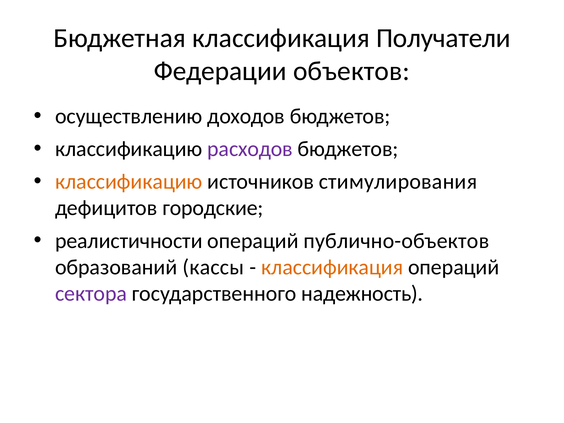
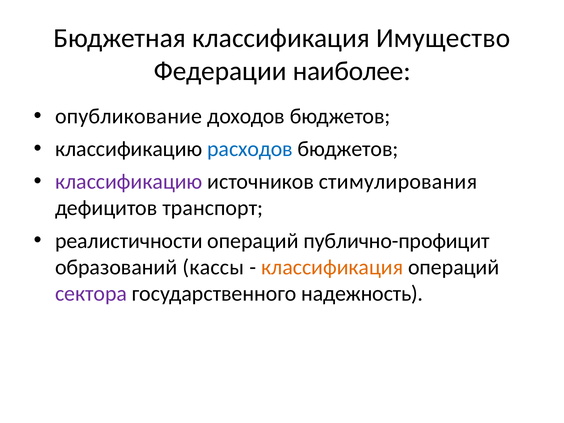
Получатели: Получатели -> Имущество (443, 38)
объектов: объектов -> наиболее (352, 71)
осуществлению: осуществлению -> опубликование (129, 116)
расходов colour: purple -> blue (250, 149)
классификацию colour: orange -> purple (129, 182)
городские: городские -> транспорт (213, 208)
публично-объектов: публично-объектов -> публично-профицит (397, 241)
